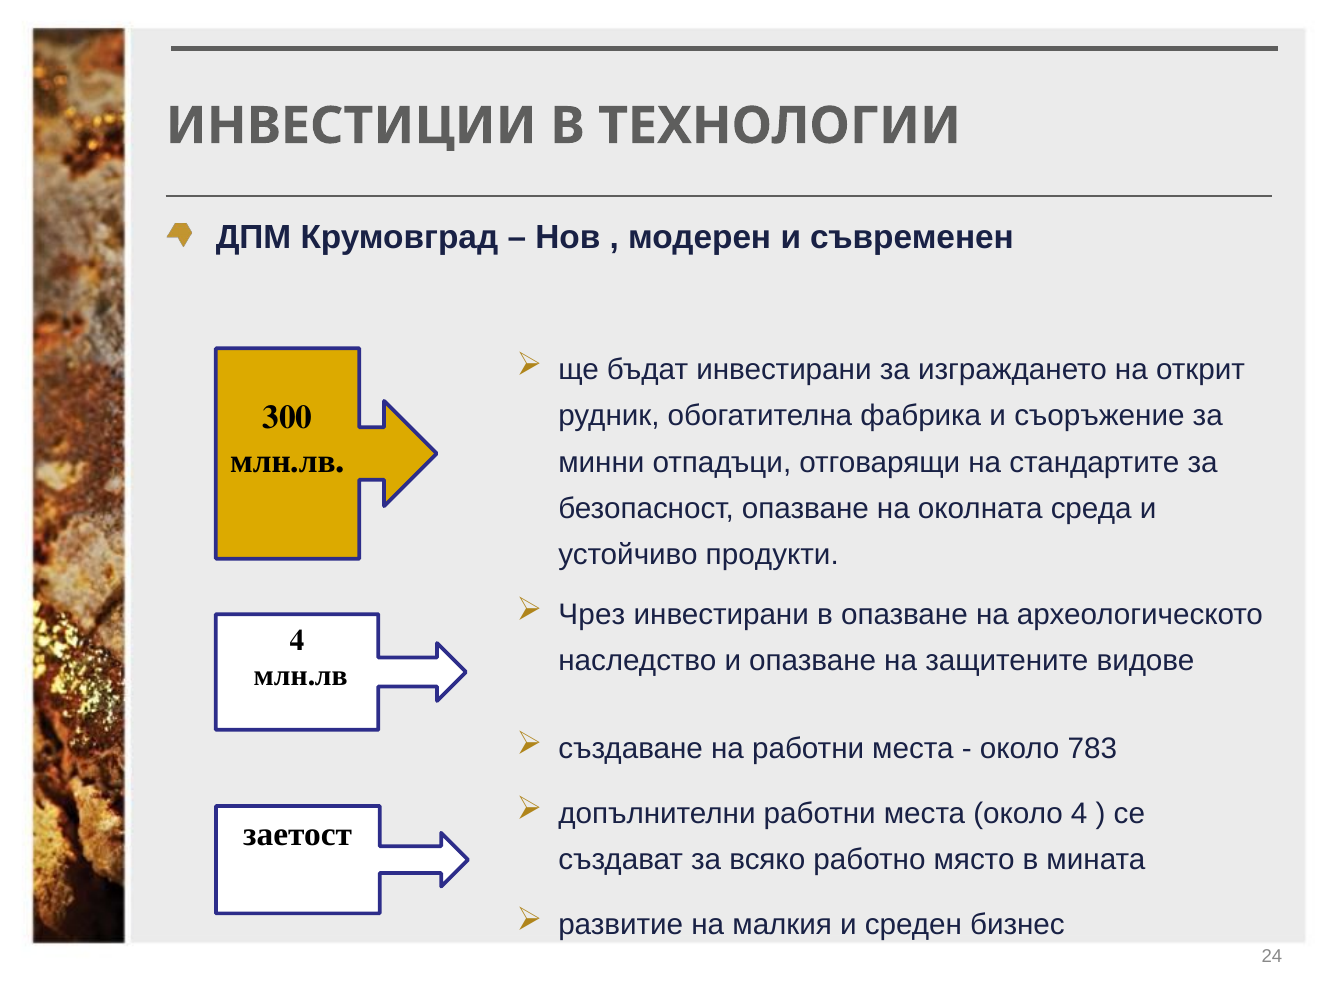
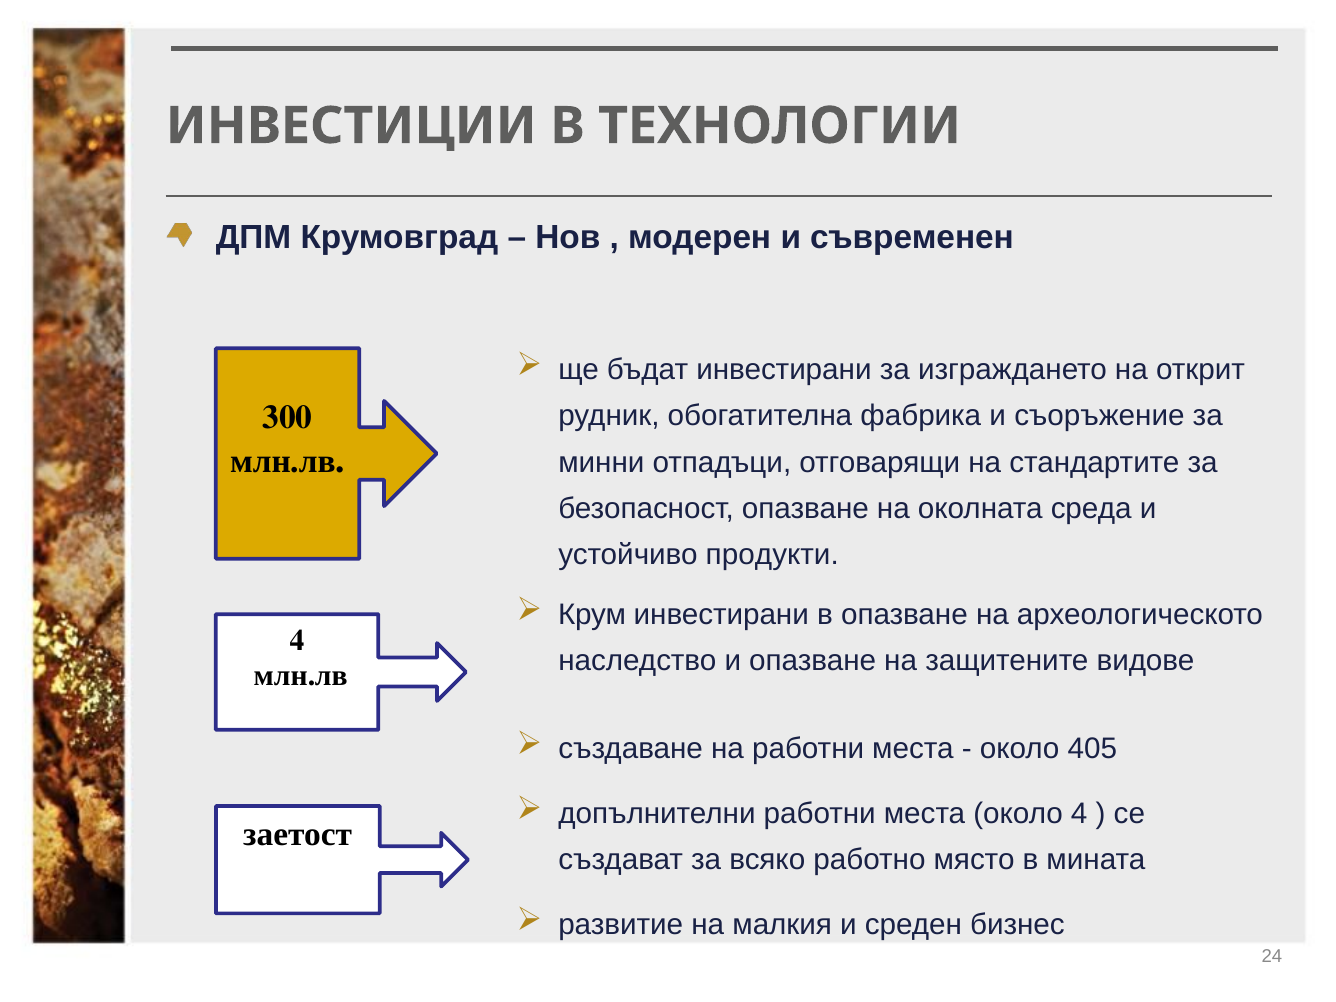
Чрез: Чрез -> Крум (592, 614)
783: 783 -> 405 (1092, 748)
